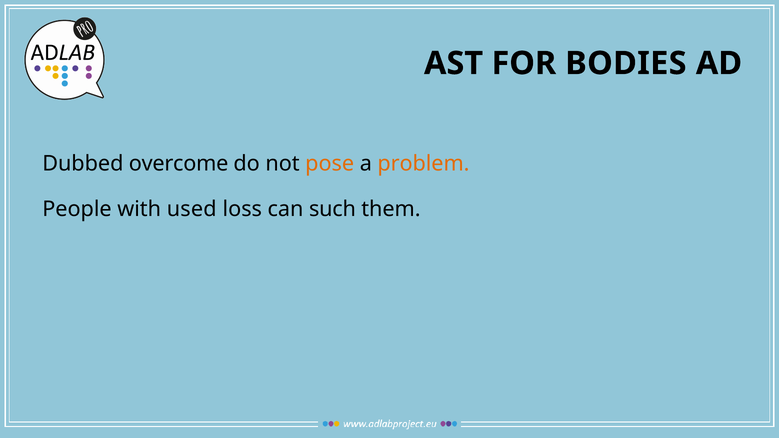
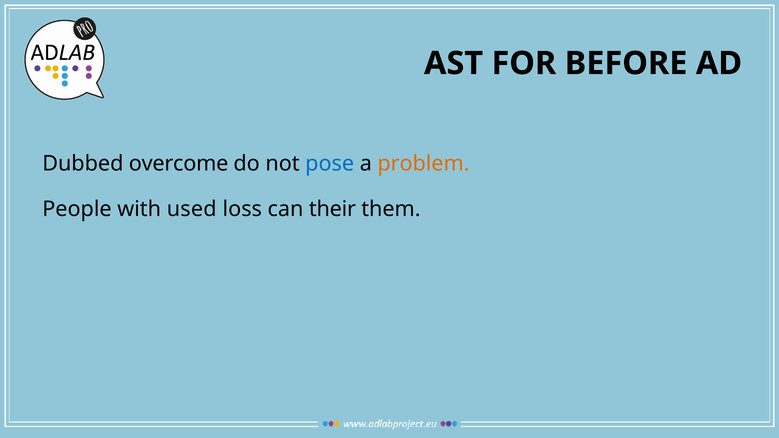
BODIES: BODIES -> BEFORE (626, 63)
pose colour: orange -> blue (330, 164)
such: such -> their (332, 209)
